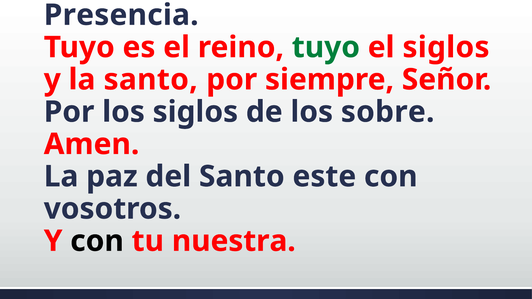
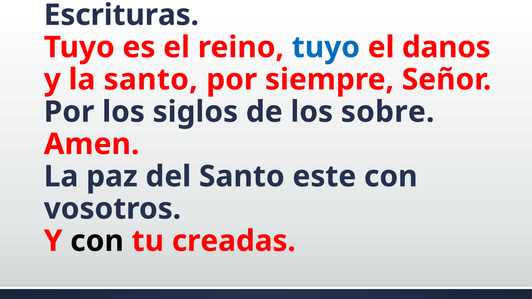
Presencia: Presencia -> Escrituras (121, 15)
tuyo colour: green -> blue (326, 47)
el siglos: siglos -> danos (446, 47)
nuestra: nuestra -> creadas (234, 241)
